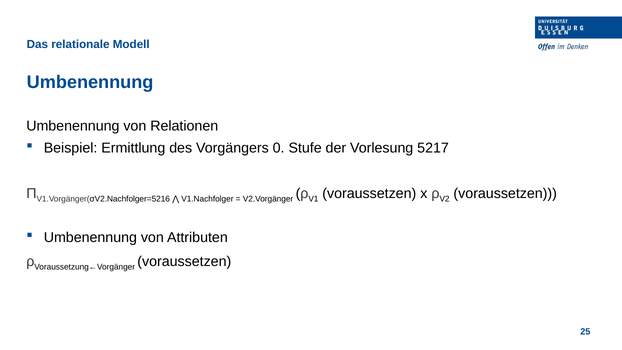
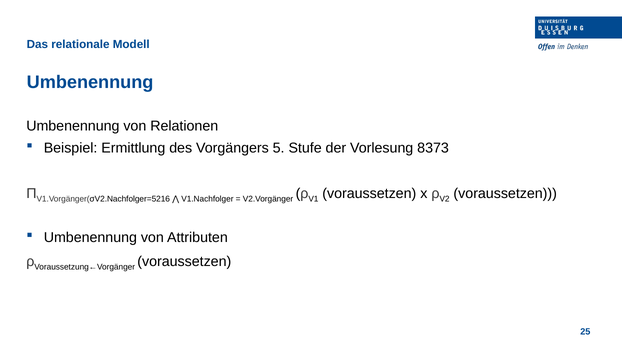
0: 0 -> 5 (279, 148)
5217: 5217 -> 8373 (433, 148)
